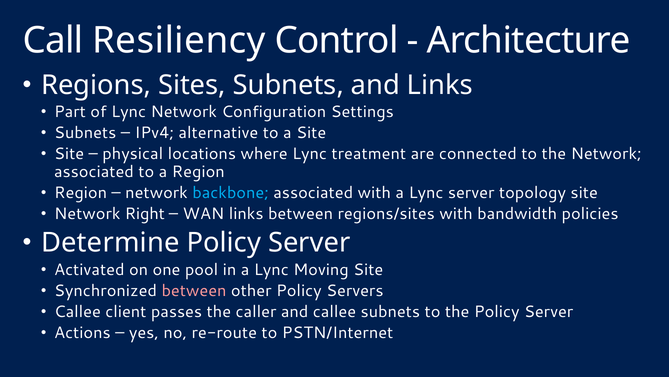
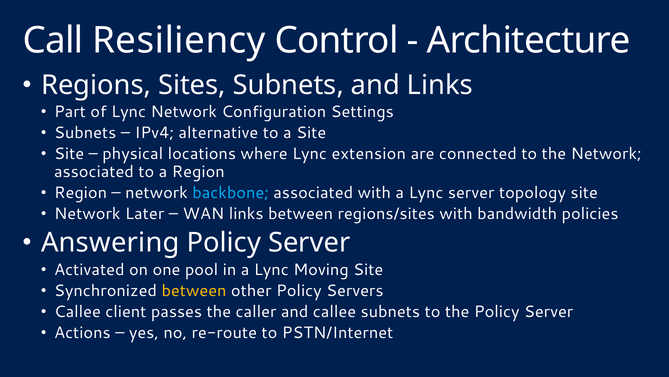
treatment: treatment -> extension (369, 154)
Right: Right -> Later (145, 213)
Determine: Determine -> Answering (110, 242)
between colour: pink -> yellow (194, 290)
